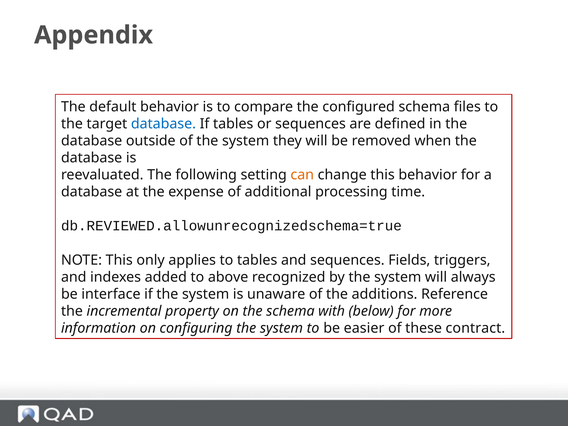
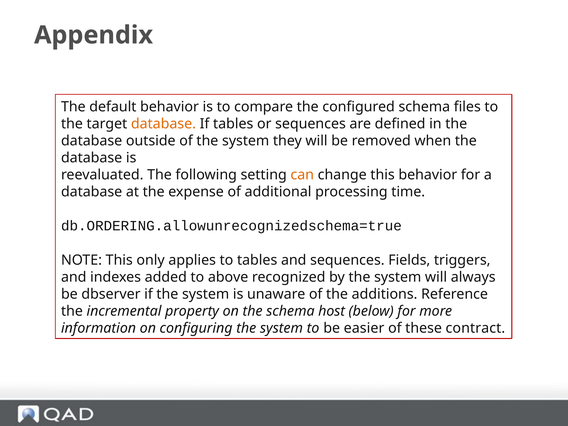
database colour: blue -> orange (163, 124)
db.REVIEWED.allowunrecognizedschema=true: db.REVIEWED.allowunrecognizedschema=true -> db.ORDERING.allowunrecognizedschema=true (231, 226)
interface: interface -> dbserver (111, 294)
with: with -> host (332, 311)
